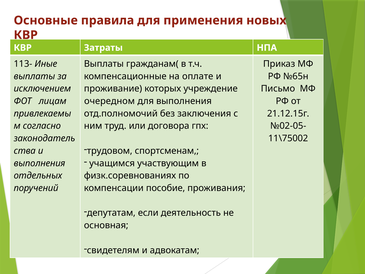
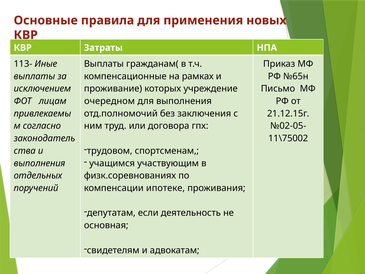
оплате: оплате -> рамках (198, 76)
пособие: пособие -> ипотеке (165, 188)
